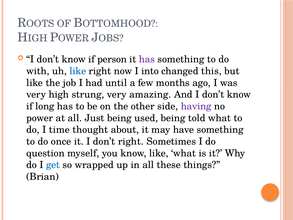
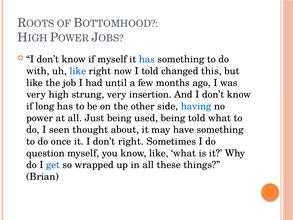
if person: person -> myself (112, 59)
has colour: purple -> blue (147, 59)
I into: into -> told (150, 71)
amazing: amazing -> insertion (150, 94)
having colour: purple -> blue (196, 106)
time: time -> seen (59, 130)
